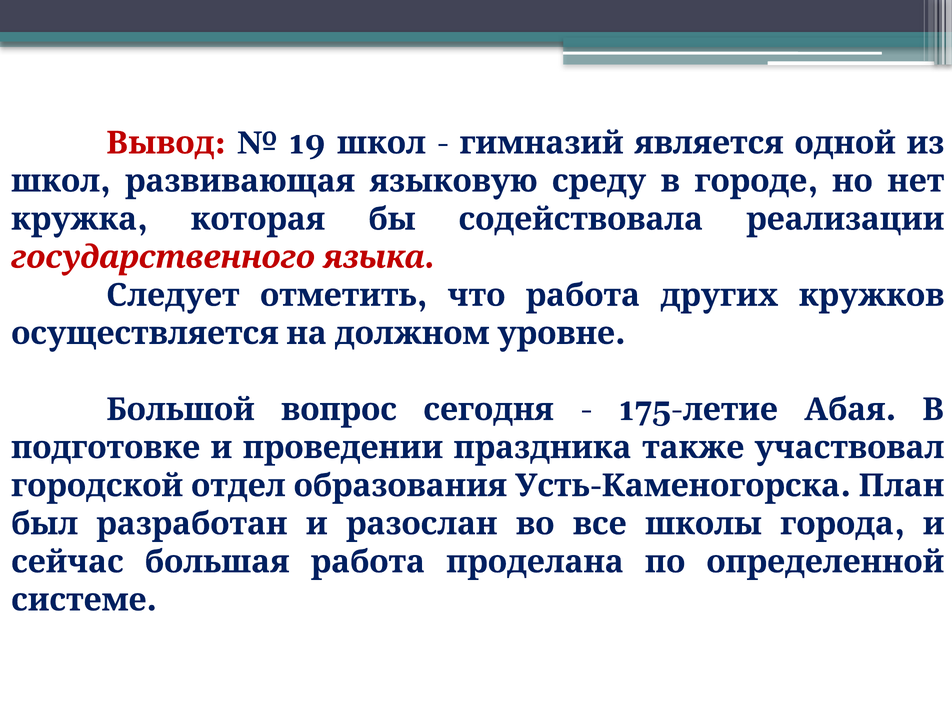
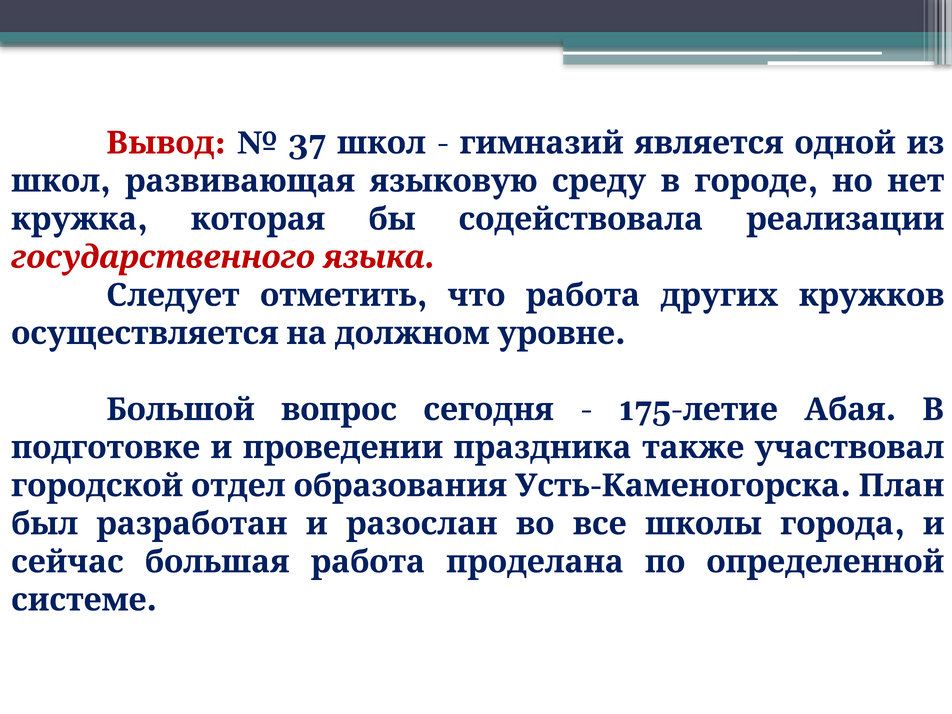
19: 19 -> 37 (307, 143)
